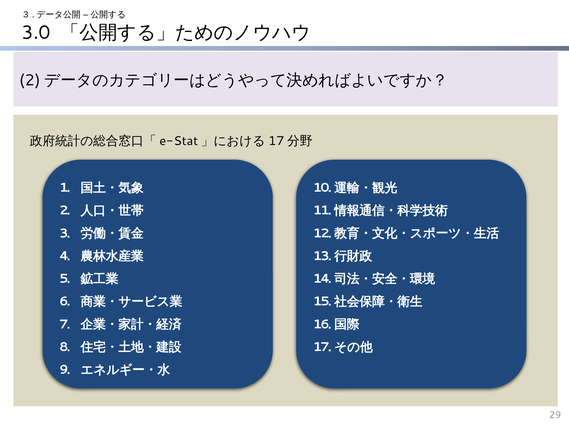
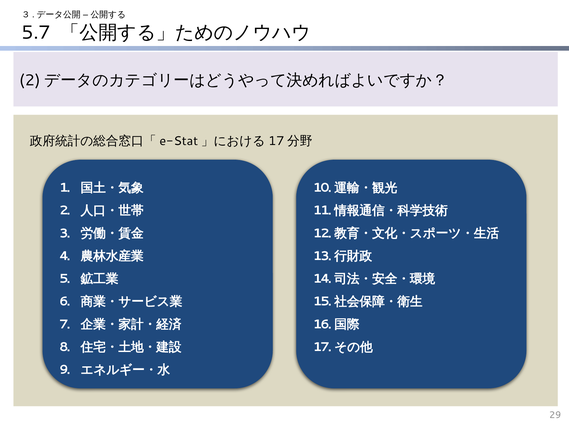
3.0: 3.0 -> 5.7 (36, 33)
